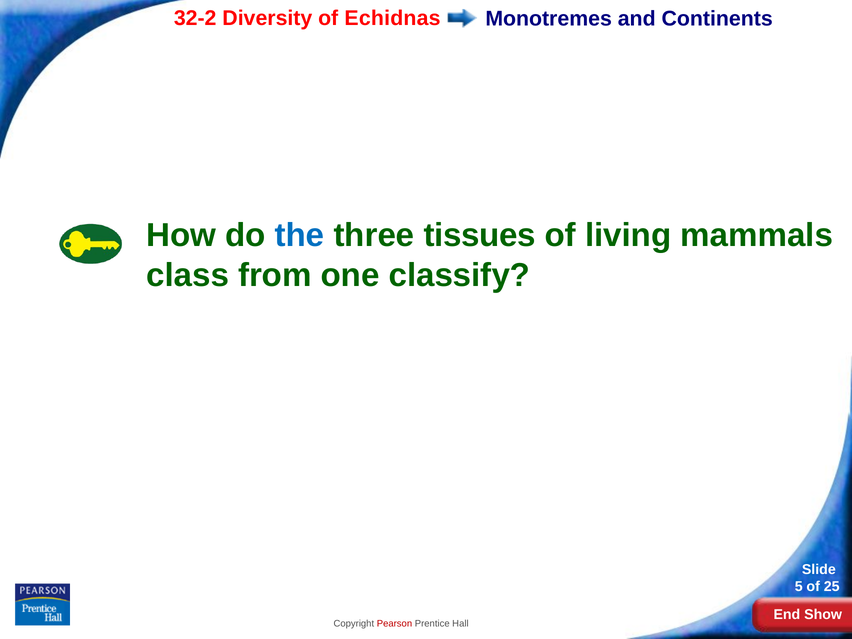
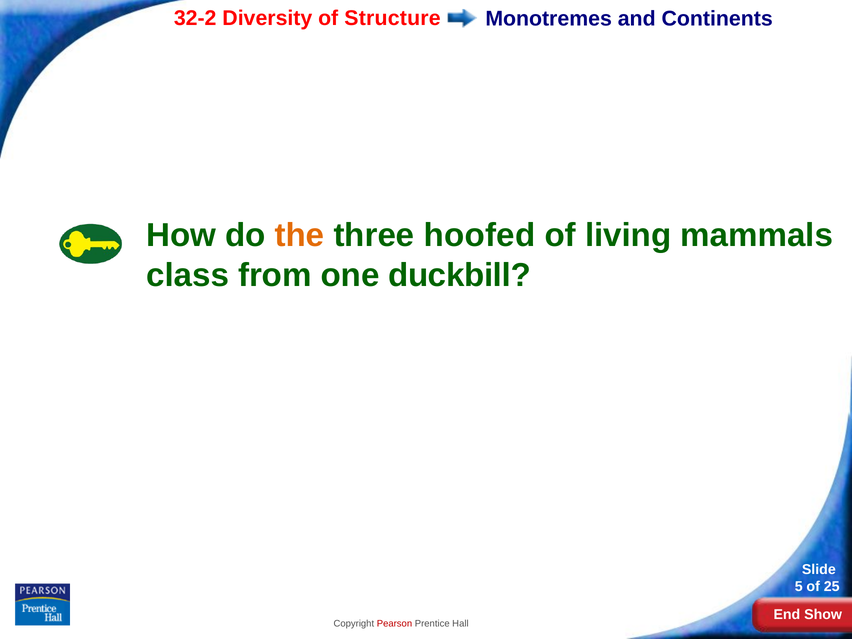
Echidnas: Echidnas -> Structure (393, 18)
the colour: blue -> orange (300, 236)
tissues: tissues -> hoofed (479, 236)
classify: classify -> duckbill (460, 275)
